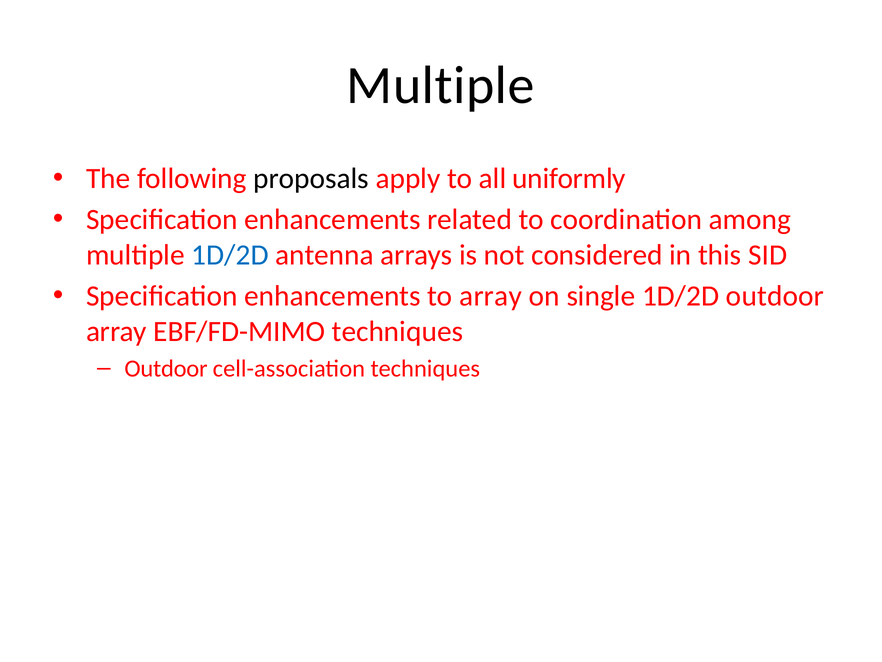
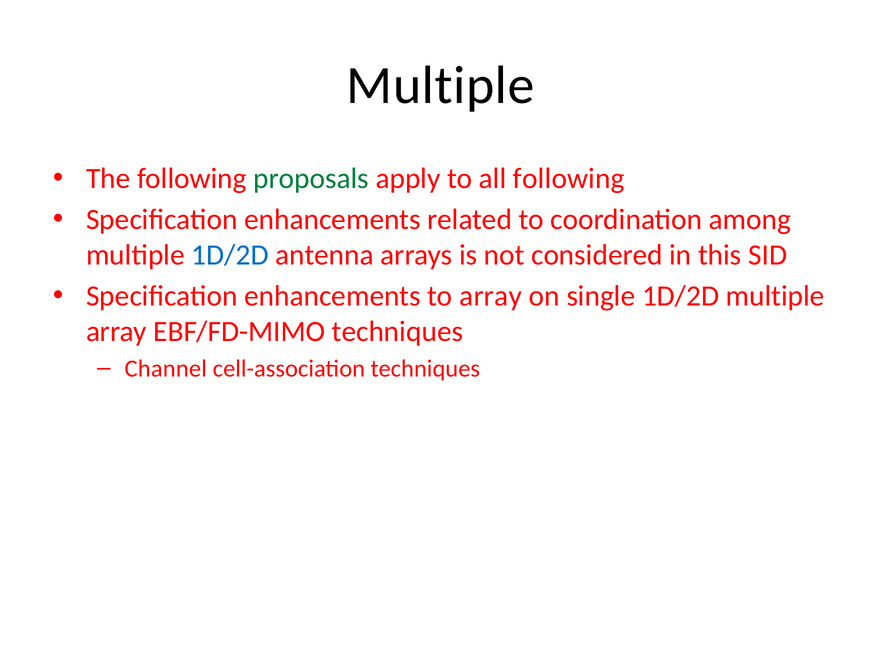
proposals colour: black -> green (311, 178)
all uniformly: uniformly -> following (569, 178)
1D/2D outdoor: outdoor -> multiple (775, 296)
Outdoor: Outdoor -> Channel (166, 368)
